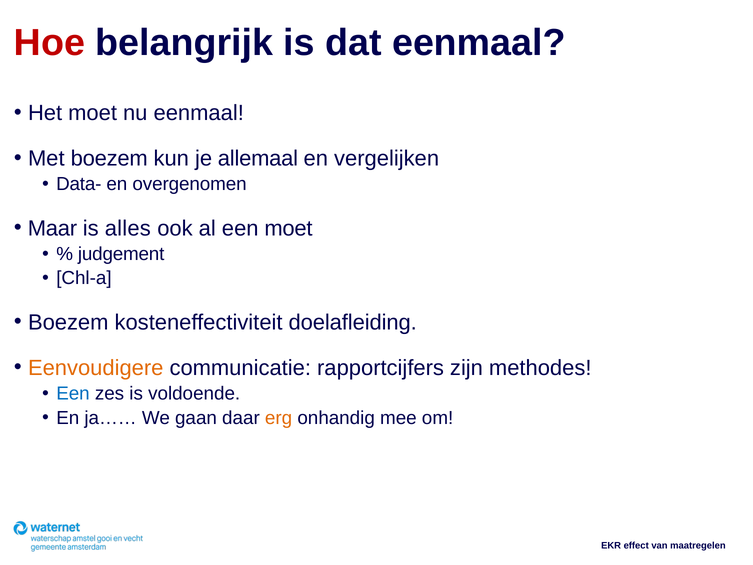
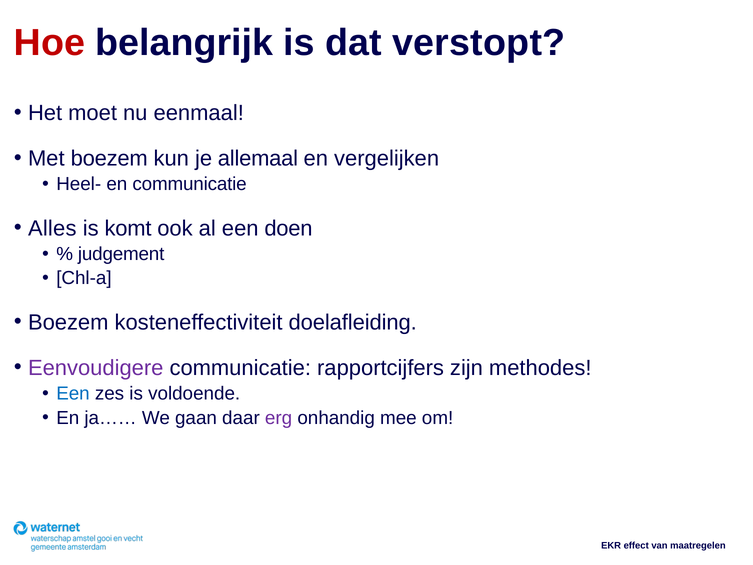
dat eenmaal: eenmaal -> verstopt (479, 43)
Data-: Data- -> Heel- (79, 184)
en overgenomen: overgenomen -> communicatie (190, 184)
Maar: Maar -> Alles (52, 228)
alles: alles -> komt (128, 228)
een moet: moet -> doen (288, 228)
Eenvoudigere colour: orange -> purple (96, 368)
erg colour: orange -> purple (279, 418)
